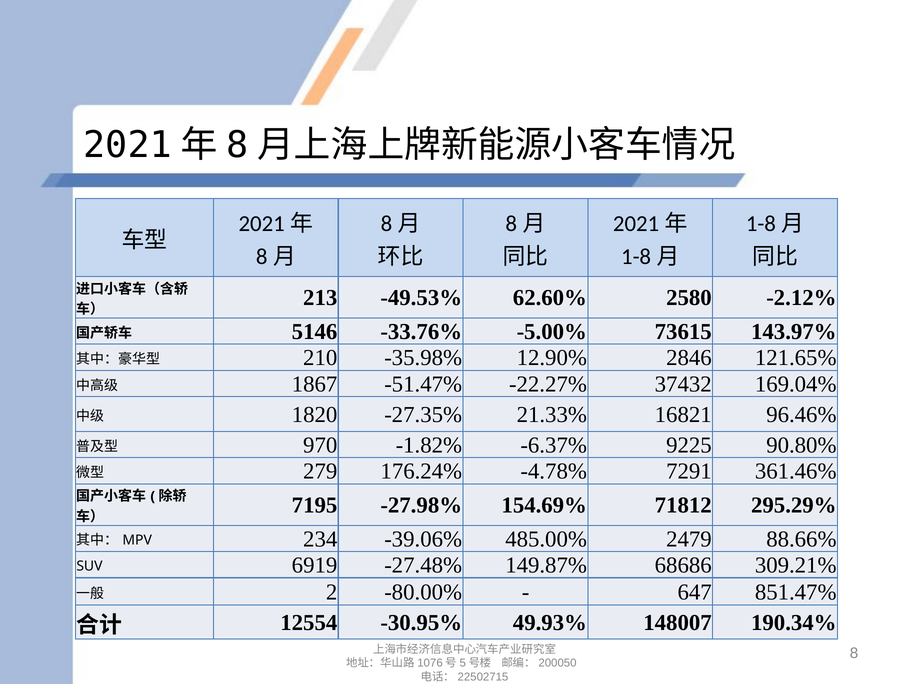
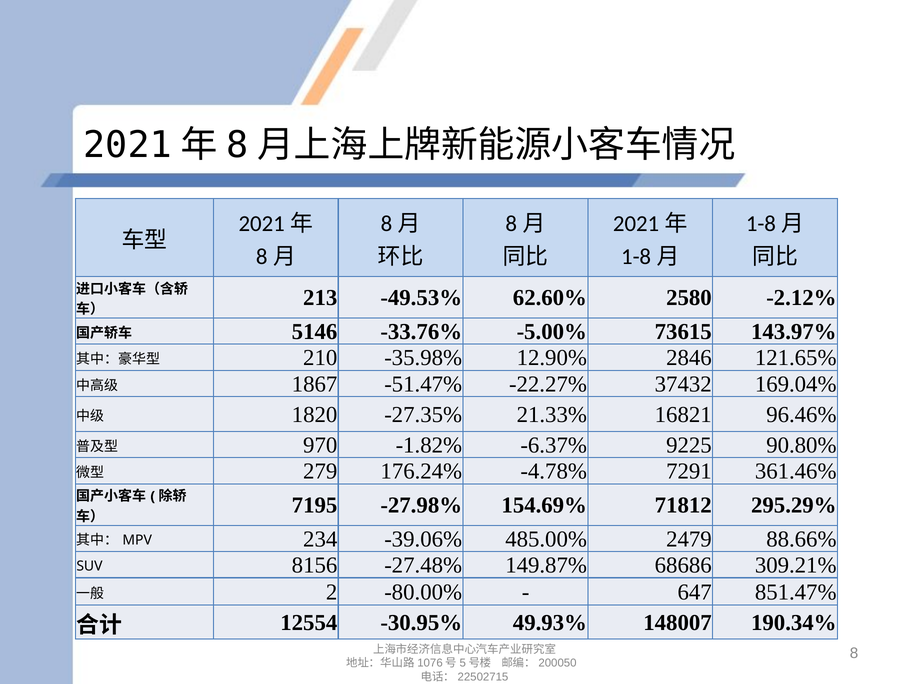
6919: 6919 -> 8156 (315, 566)
